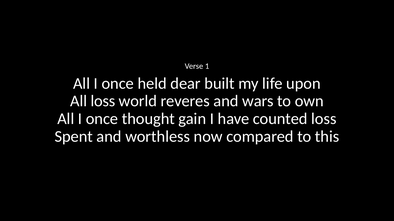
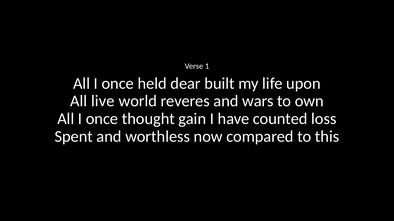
All loss: loss -> live (103, 101)
